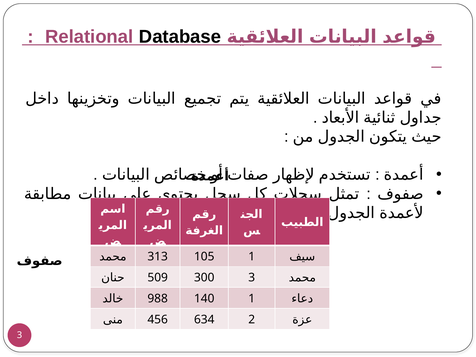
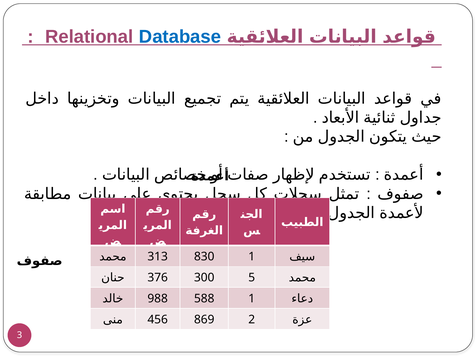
Database colour: black -> blue (180, 37)
105: 105 -> 830 (204, 257)
509: 509 -> 376 (158, 278)
300 3: 3 -> 5 (252, 278)
140: 140 -> 588 (204, 299)
634: 634 -> 869 (204, 320)
